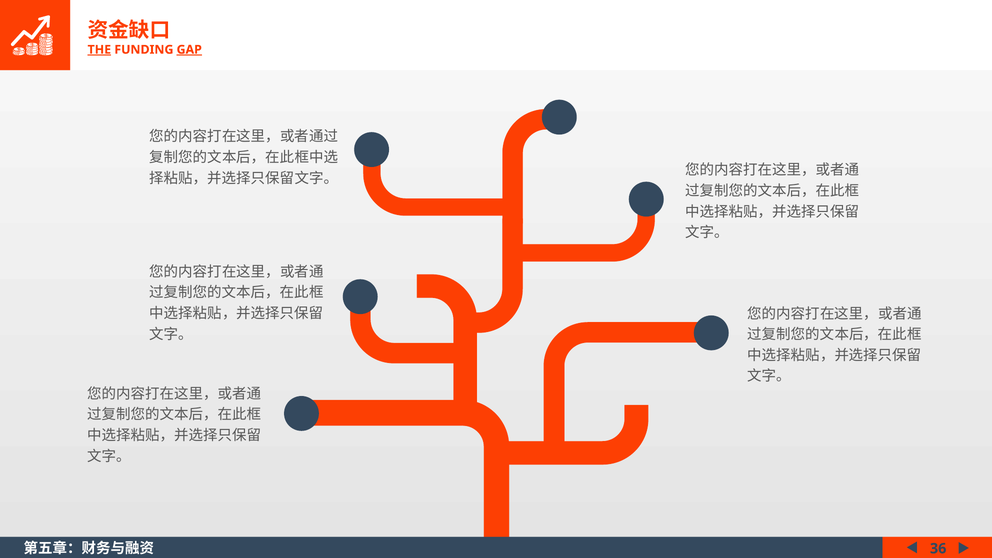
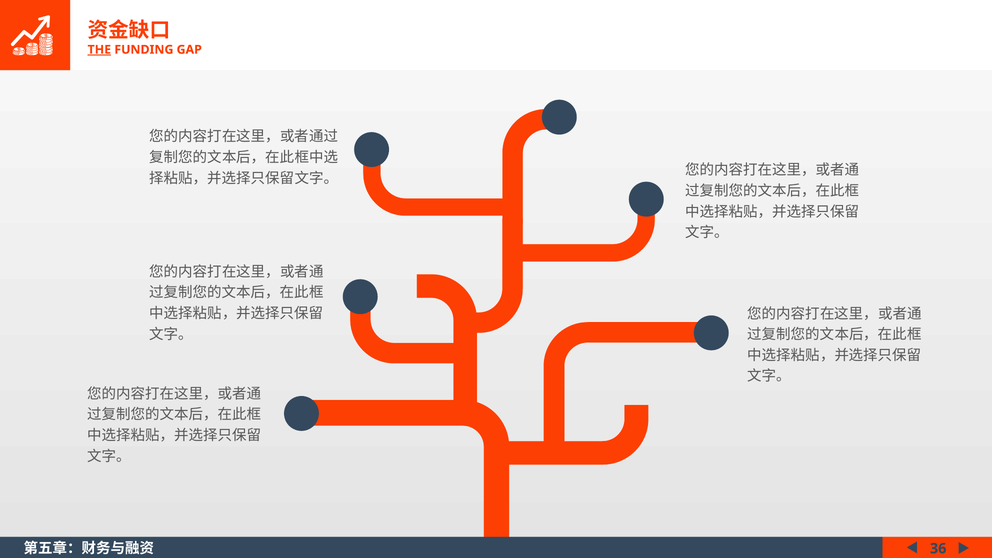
GAP underline: present -> none (189, 50)
